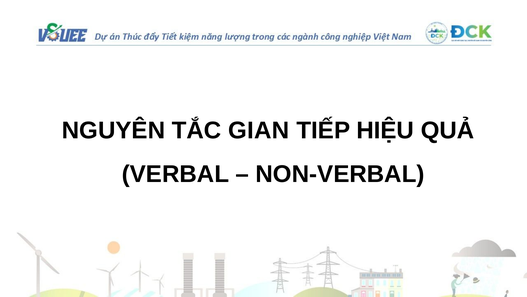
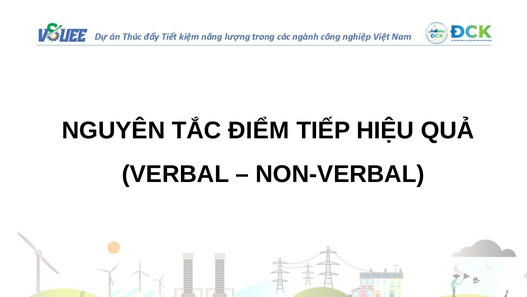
GIAN: GIAN -> ĐIỂM (259, 130)
